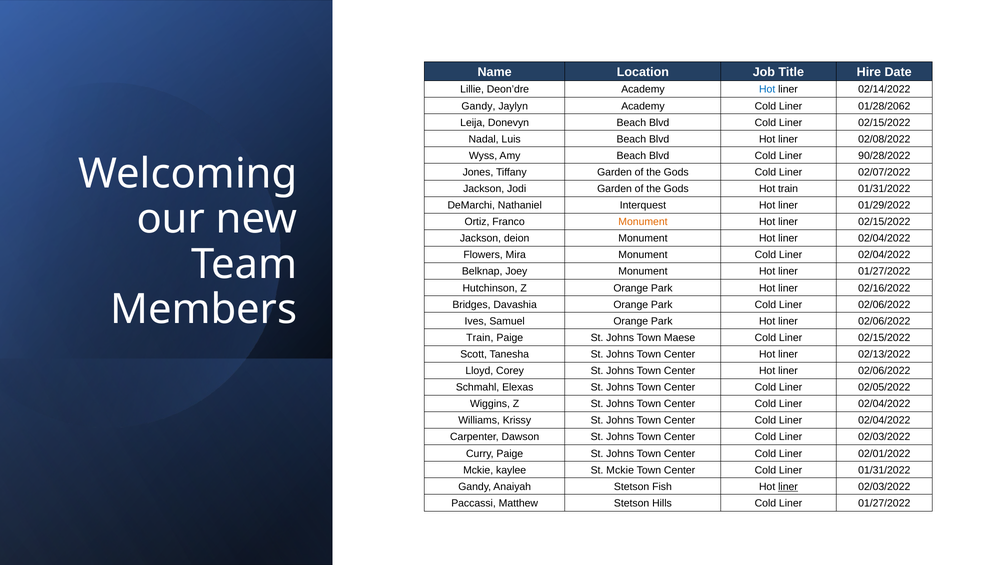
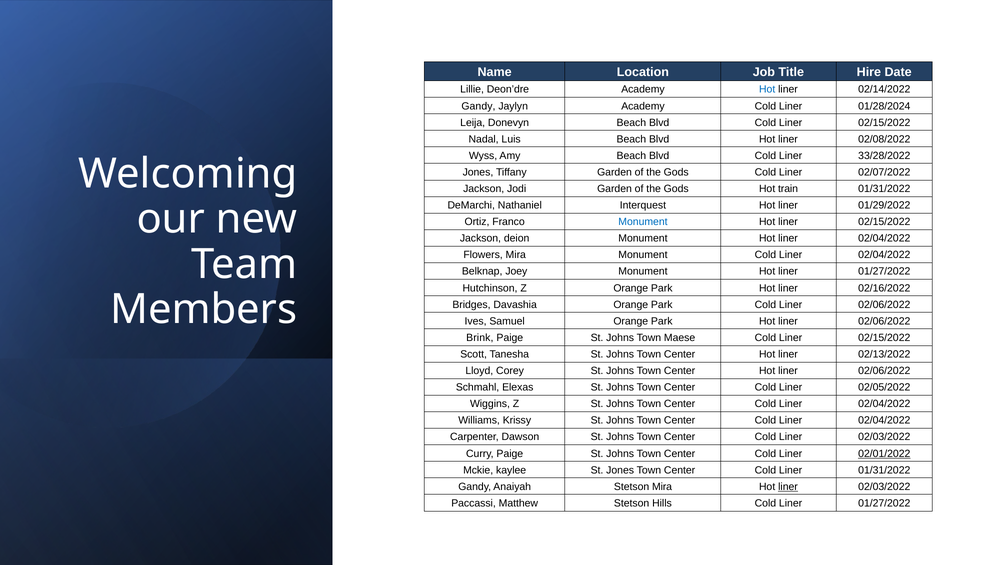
01/28/2062: 01/28/2062 -> 01/28/2024 (884, 106)
90/28/2022: 90/28/2022 -> 33/28/2022 (884, 156)
Monument colour: orange -> blue (643, 222)
Train: Train -> Brink (480, 338)
02/01/2022 underline: none -> present (884, 453)
St Mckie: Mckie -> Jones (620, 470)
Stetson Fish: Fish -> Mira (662, 486)
